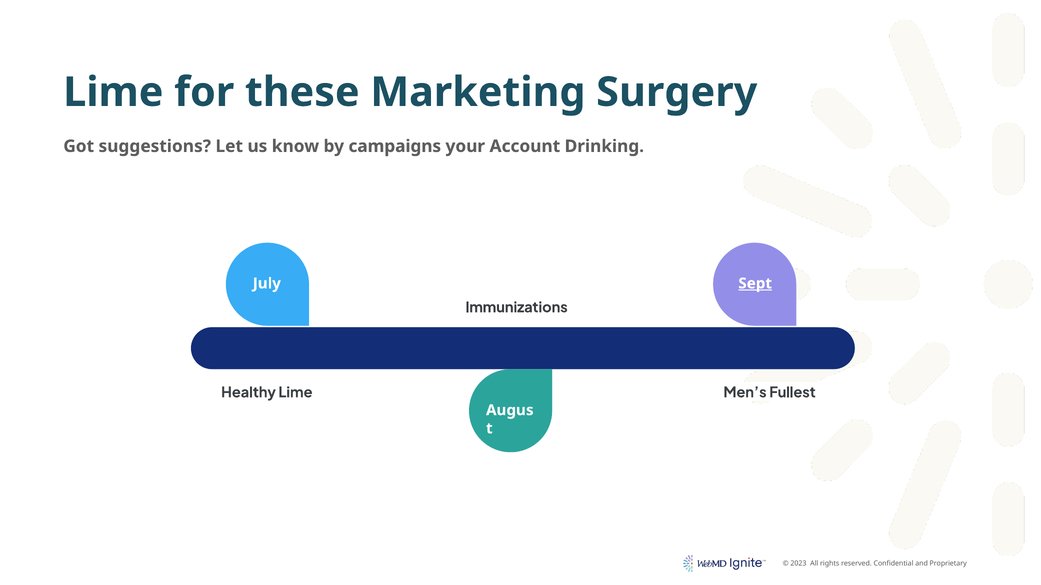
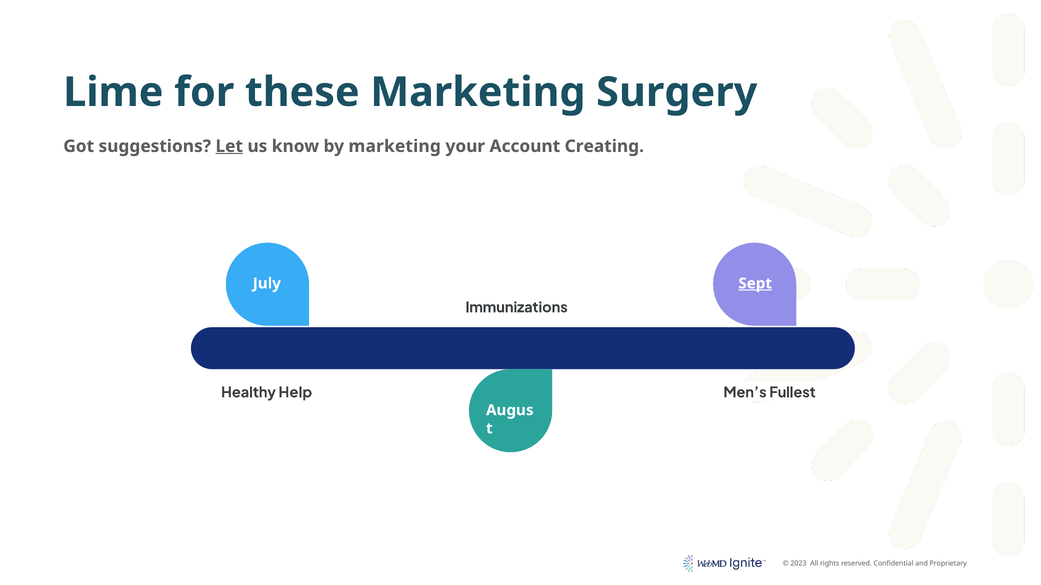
Let underline: none -> present (229, 146)
by campaigns: campaigns -> marketing (395, 146)
Drinking: Drinking -> Creating (604, 146)
Healthy Lime: Lime -> Help (295, 393)
